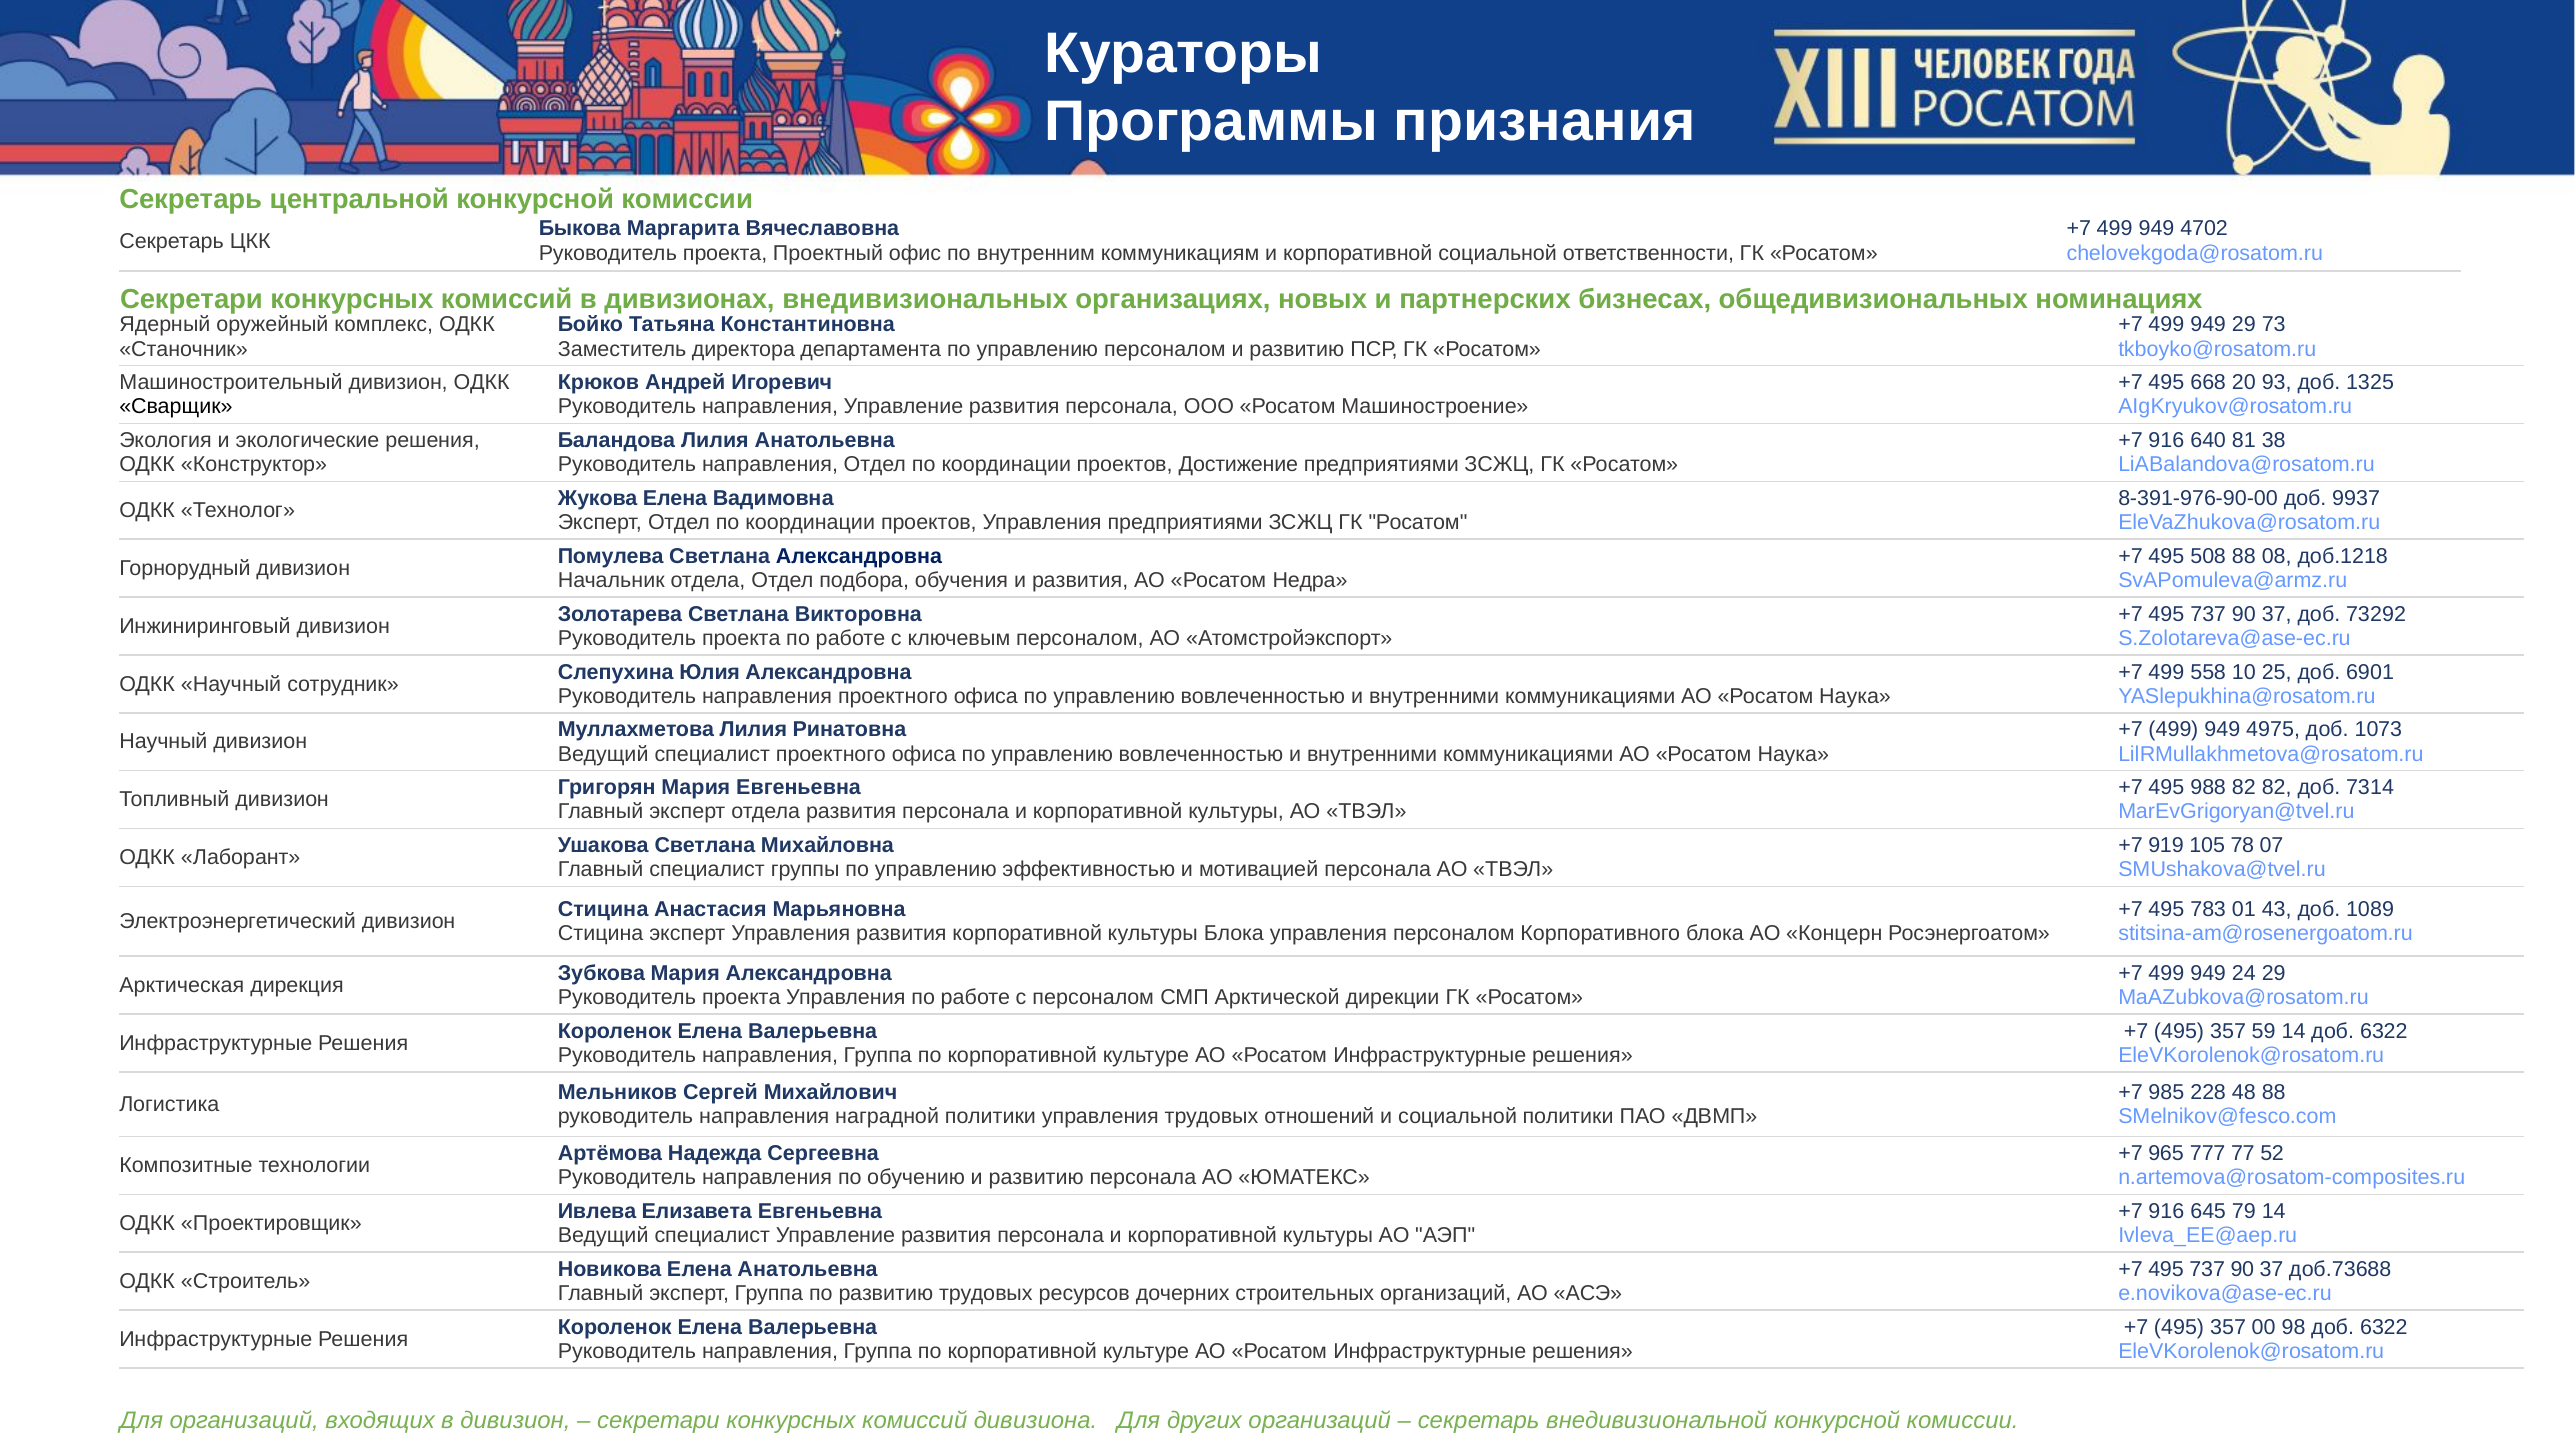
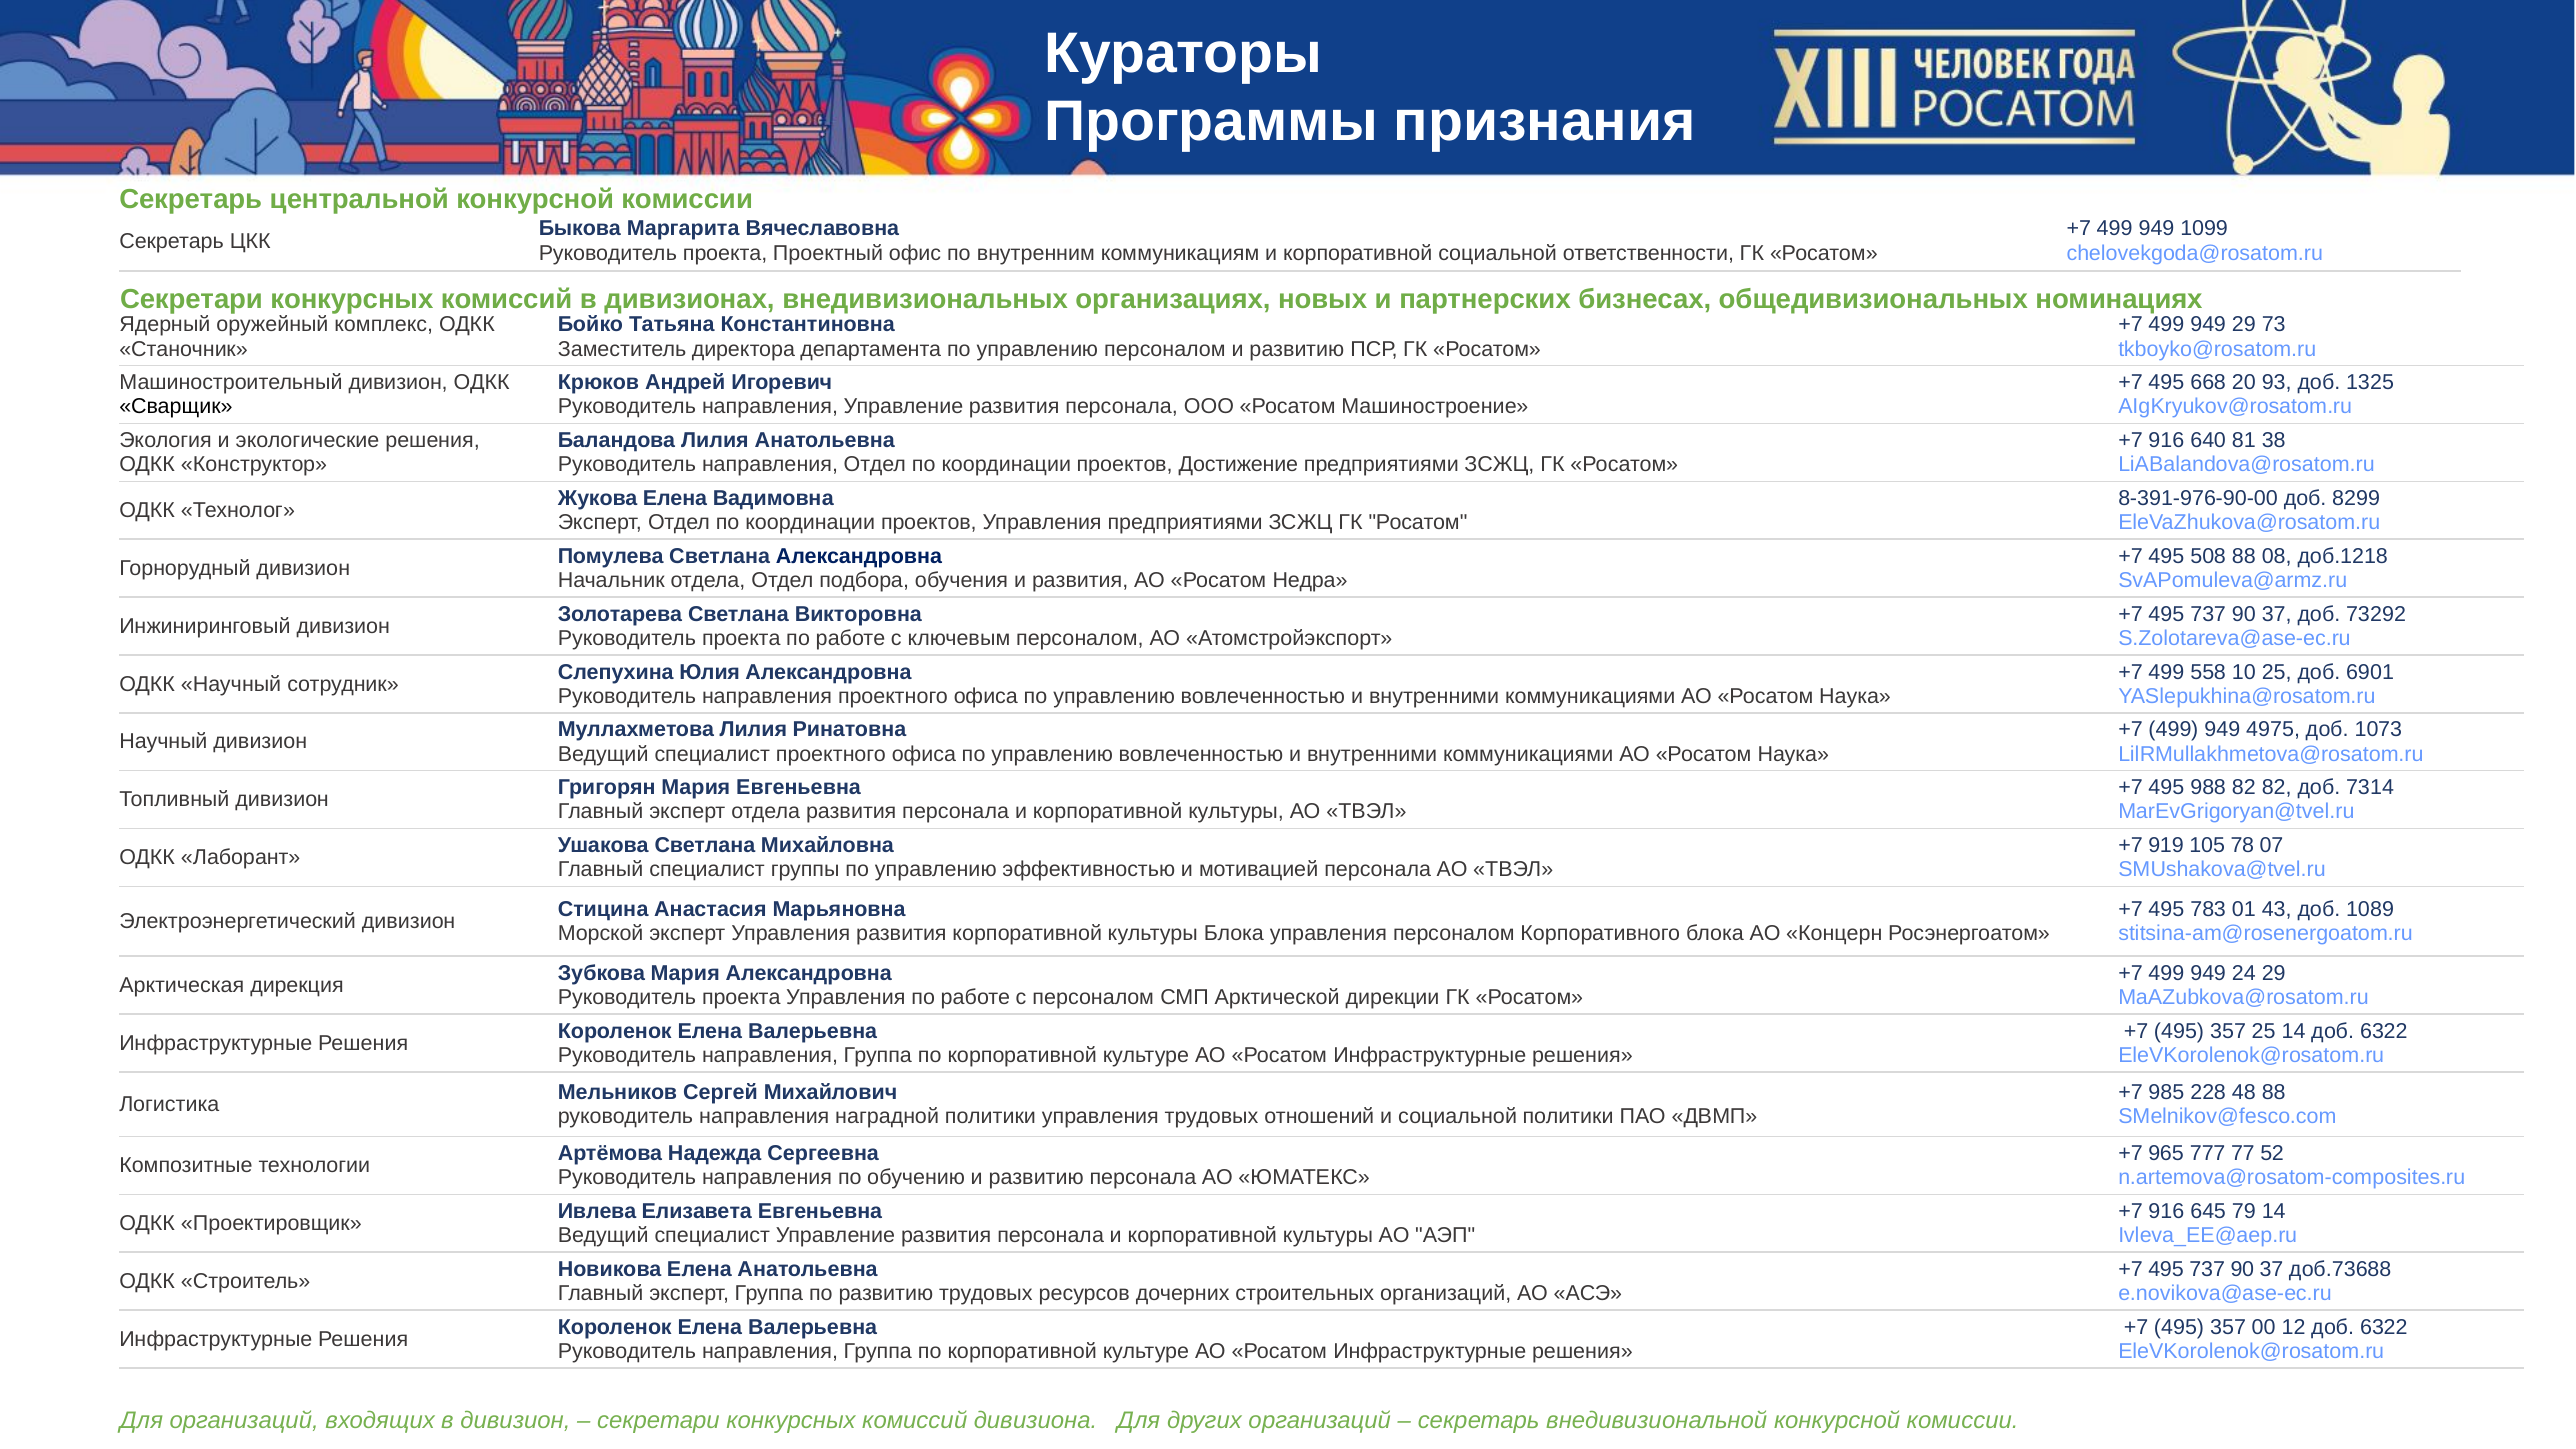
4702: 4702 -> 1099 (2204, 229)
9937: 9937 -> 8299 (2356, 498)
Стицина: Стицина -> Морской (601, 934)
357 59: 59 -> 25 (2264, 1031)
98: 98 -> 12 (2294, 1327)
